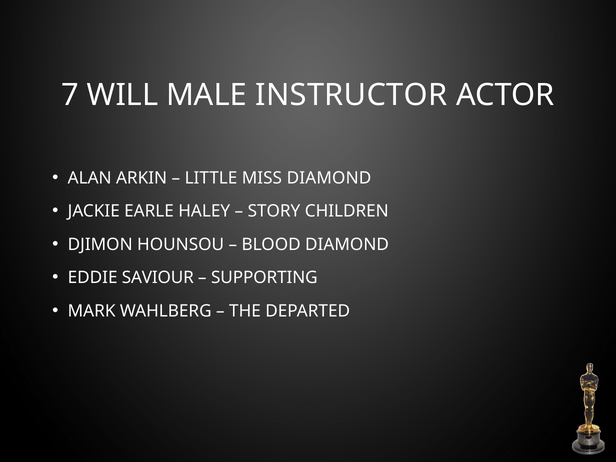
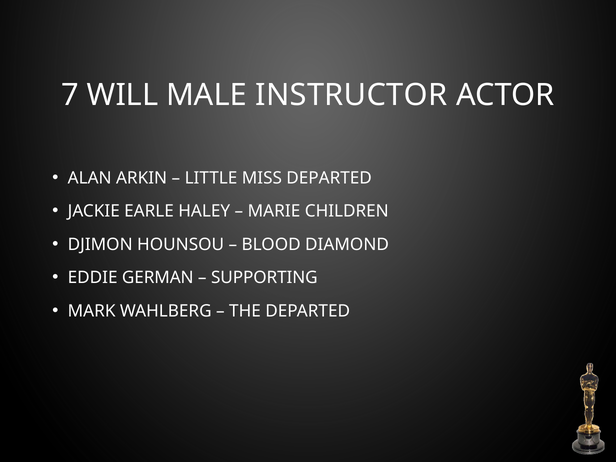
MISS DIAMOND: DIAMOND -> DEPARTED (329, 178)
STORY: STORY -> MARIE (274, 211)
SAVIOUR: SAVIOUR -> GERMAN (158, 278)
